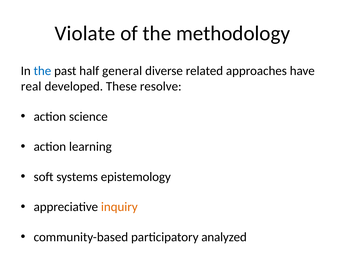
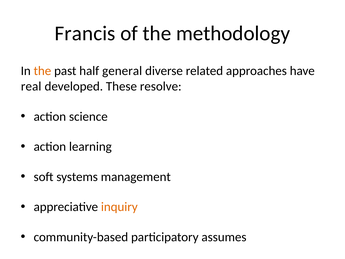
Violate: Violate -> Francis (85, 33)
the colour: blue -> orange (42, 71)
epistemology: epistemology -> management (136, 177)
analyzed: analyzed -> assumes (224, 237)
